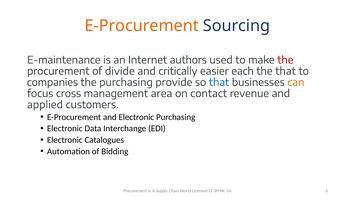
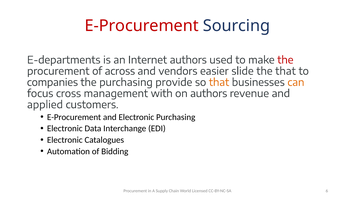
E-Procurement colour: orange -> red (142, 26)
E-maintenance: E-maintenance -> E-departments (64, 60)
divide: divide -> across (120, 71)
critically: critically -> vendors (178, 71)
each: each -> slide (243, 71)
that colour: blue -> orange (219, 82)
area: area -> with (162, 93)
on contact: contact -> authors (209, 93)
